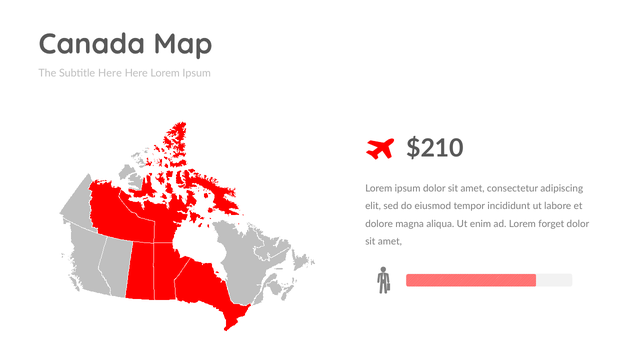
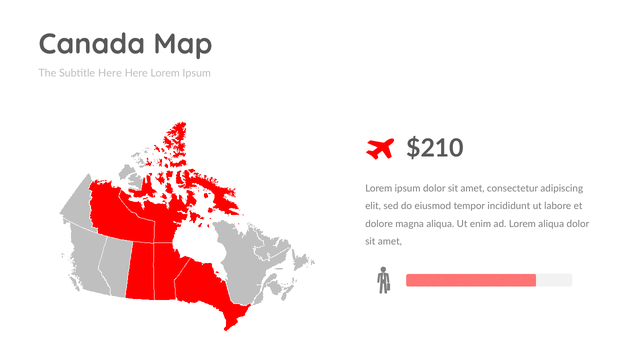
Lorem forget: forget -> aliqua (551, 224)
